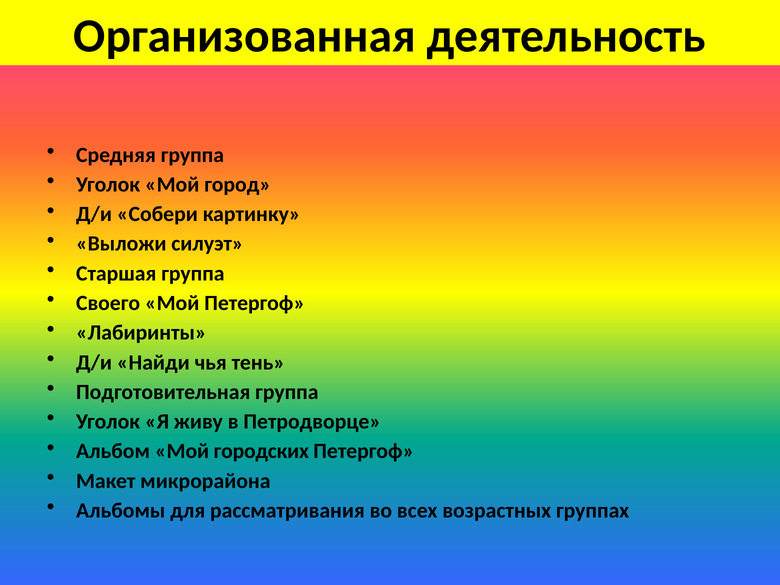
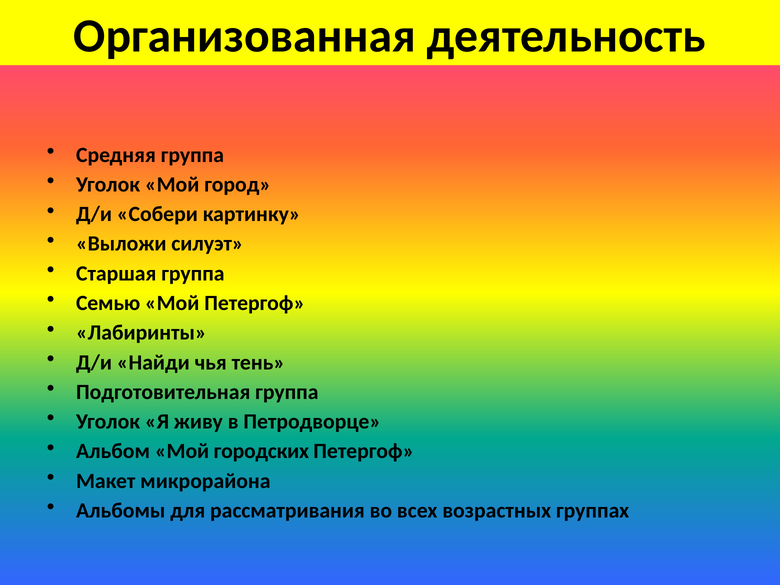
Своего: Своего -> Семью (108, 303)
